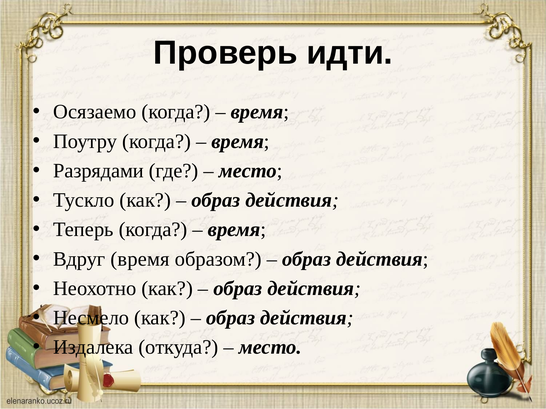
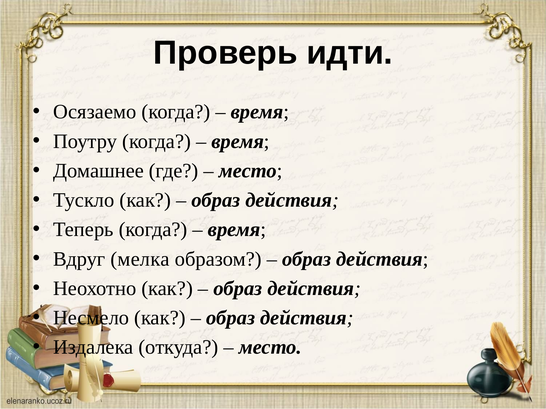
Разрядами: Разрядами -> Домашнее (99, 171)
Вдруг время: время -> мелка (140, 259)
